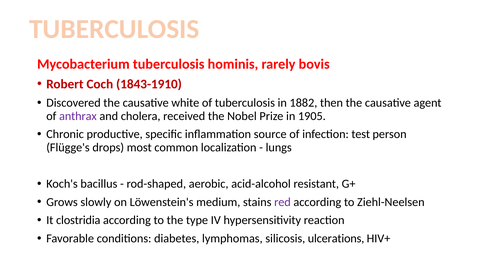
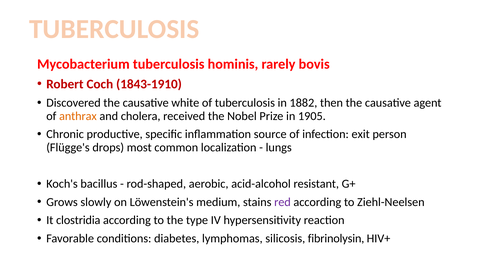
anthrax colour: purple -> orange (78, 116)
test: test -> exit (361, 134)
ulcerations: ulcerations -> fibrinolysin (336, 238)
